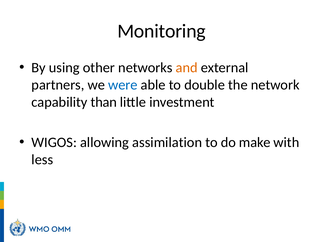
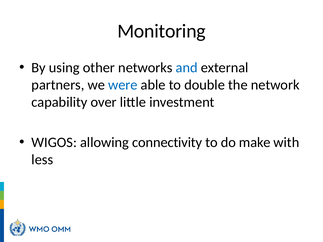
and colour: orange -> blue (187, 68)
than: than -> over (104, 102)
assimilation: assimilation -> connectivity (167, 142)
